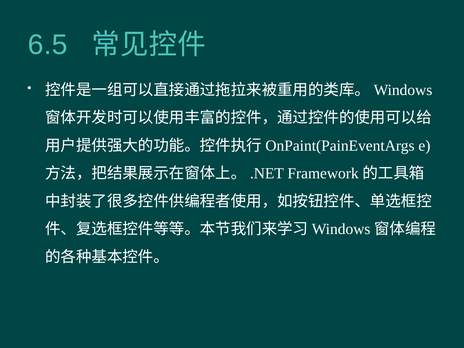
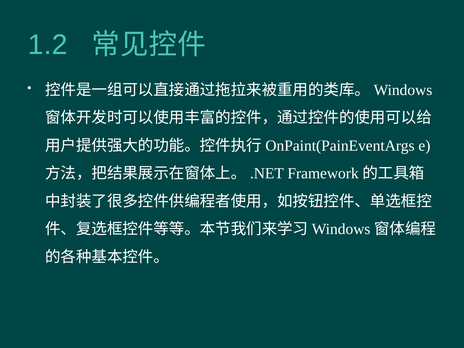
6.5: 6.5 -> 1.2 (48, 45)
